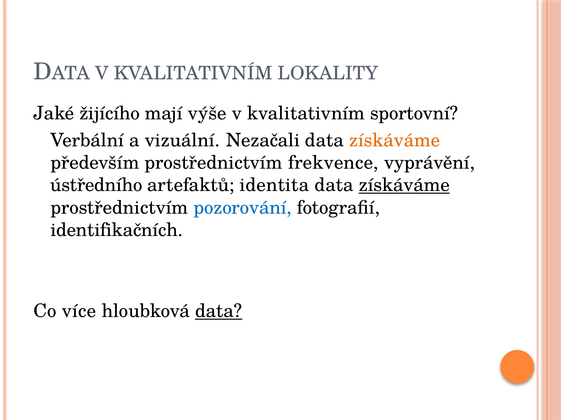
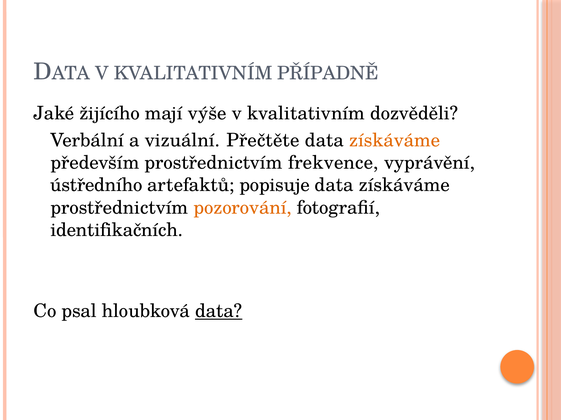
LOKALITY: LOKALITY -> PŘÍPADNĚ (328, 73)
sportovní: sportovní -> dozvěděli (414, 113)
Nezačali: Nezačali -> Přečtěte (263, 141)
identita: identita -> popisuje (275, 185)
získáváme underline: present -> none (404, 185)
pozorování colour: blue -> orange (243, 208)
více: více -> psal (79, 312)
